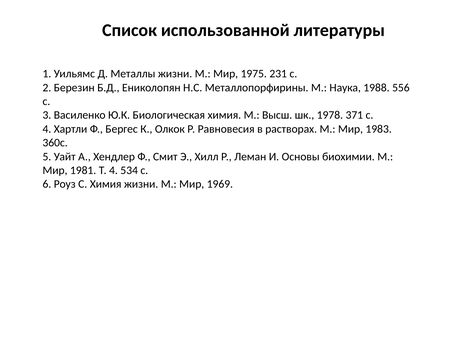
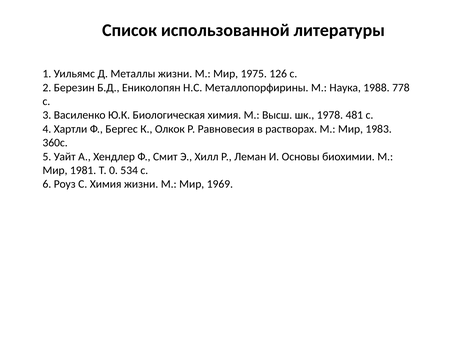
231: 231 -> 126 (278, 74)
556: 556 -> 778 (401, 88)
371: 371 -> 481 (354, 115)
Т 4: 4 -> 0 (114, 170)
